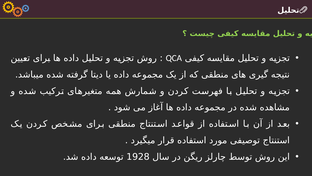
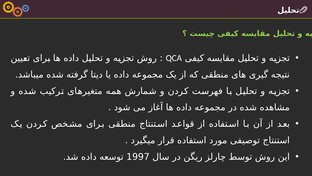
1928: 1928 -> 1997 (138, 156)
